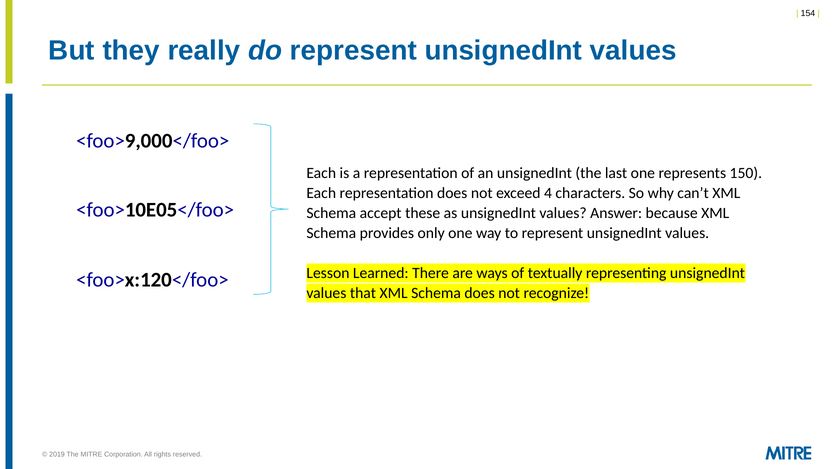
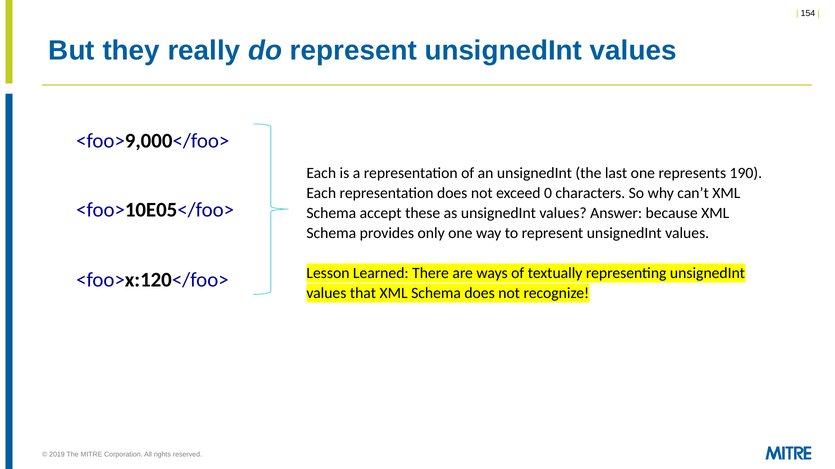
150: 150 -> 190 (746, 174)
4: 4 -> 0 (548, 194)
